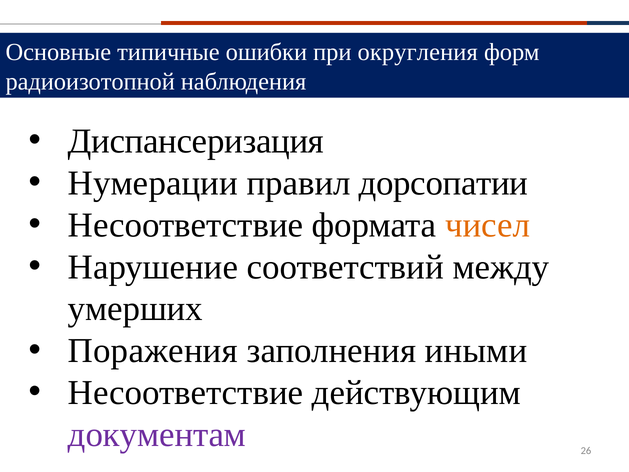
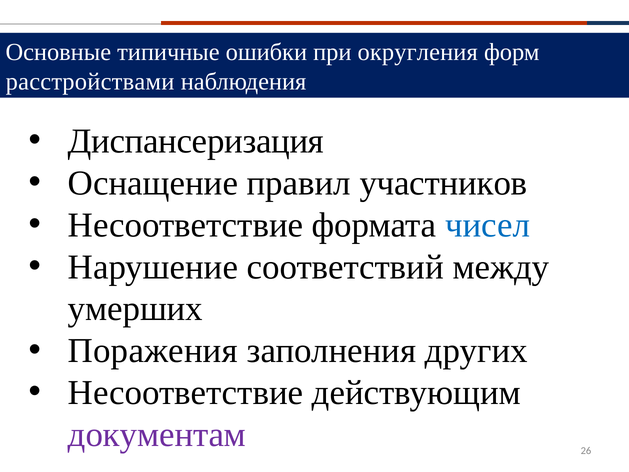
радиоизотопной: радиоизотопной -> расстройствами (90, 82)
Нумерации: Нумерации -> Оснащение (153, 183)
дорсопатии: дорсопатии -> участников (443, 183)
чисел colour: orange -> blue (488, 225)
иными: иными -> других (476, 351)
